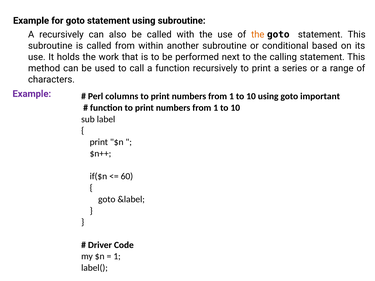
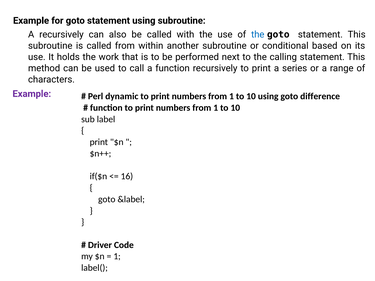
the colour: orange -> blue (258, 35)
columns: columns -> dynamic (122, 96)
important: important -> difference (320, 96)
60: 60 -> 16 (127, 177)
